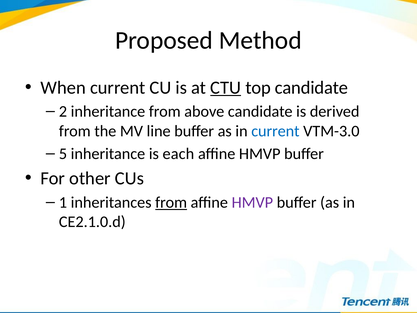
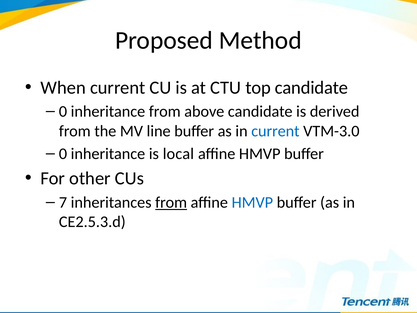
CTU underline: present -> none (226, 87)
2: 2 -> 0 (63, 111)
5: 5 -> 0 (63, 154)
each: each -> local (178, 154)
1: 1 -> 7 (63, 202)
HMVP colour: purple -> blue (252, 202)
CE2.1.0.d: CE2.1.0.d -> CE2.5.3.d (92, 222)
